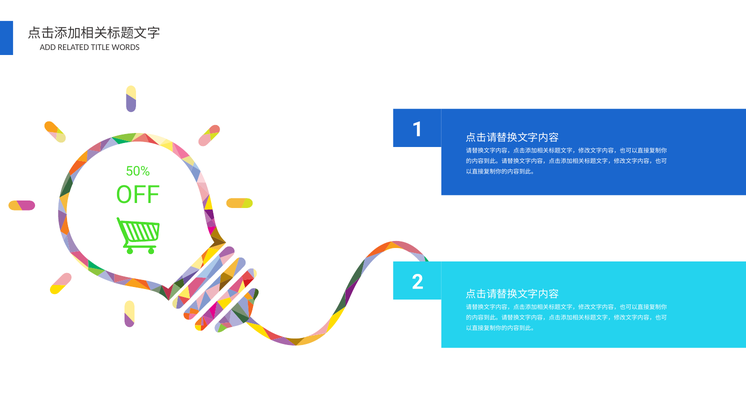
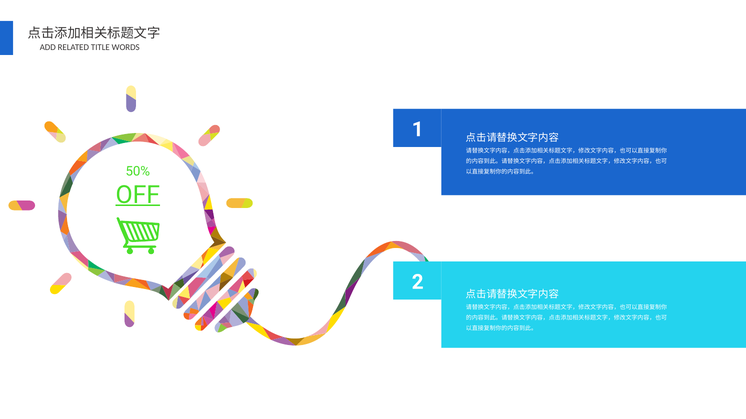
OFF underline: none -> present (138, 195)
